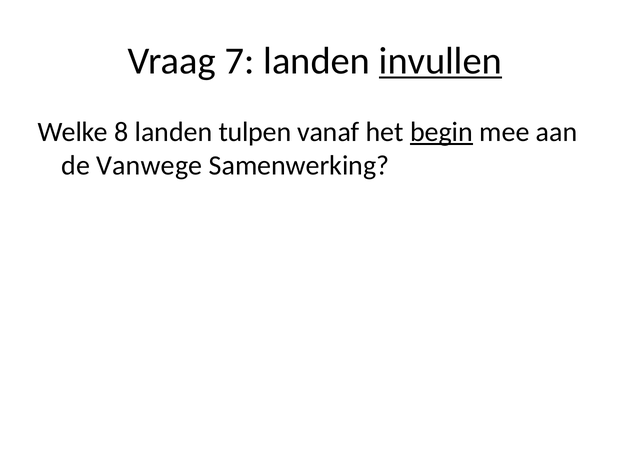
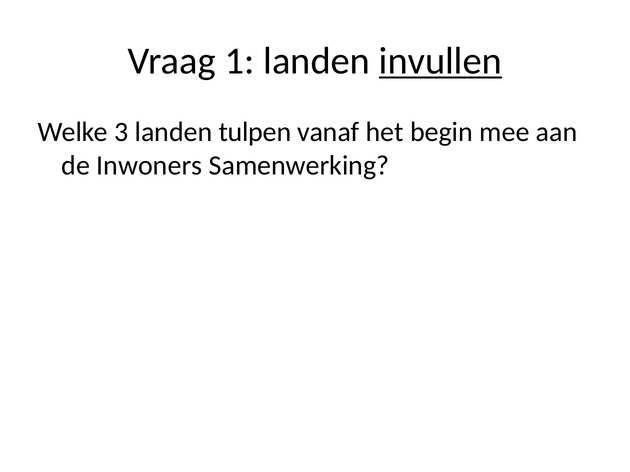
7: 7 -> 1 (240, 61)
8: 8 -> 3 (121, 132)
begin underline: present -> none (441, 132)
Vanwege: Vanwege -> Inwoners (149, 166)
